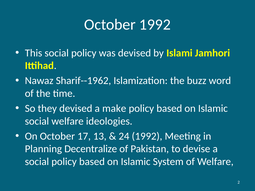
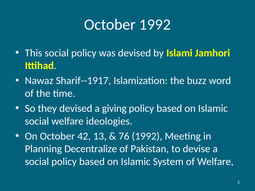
Sharif--1962: Sharif--1962 -> Sharif--1917 (83, 81)
make: make -> giving (114, 109)
17: 17 -> 42 (84, 136)
24: 24 -> 76 (124, 136)
